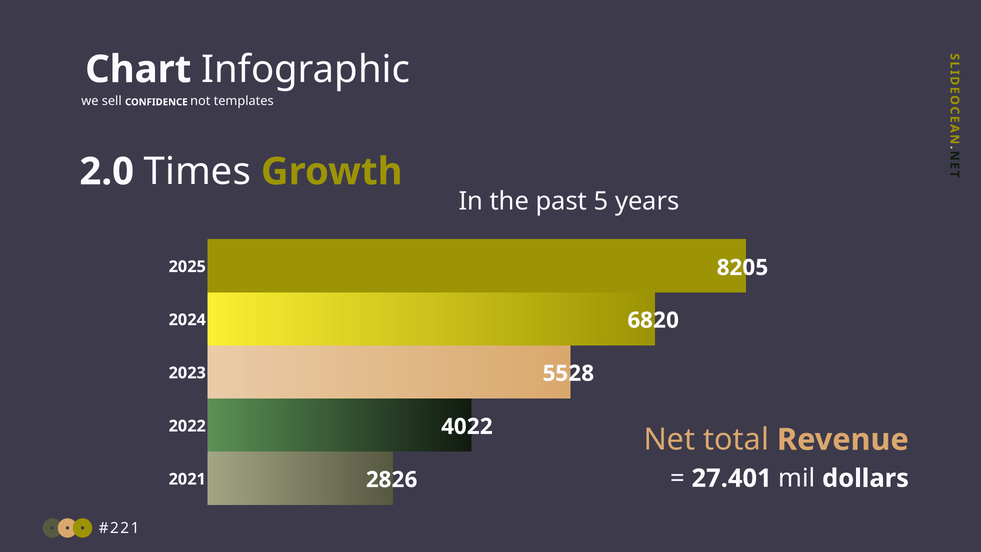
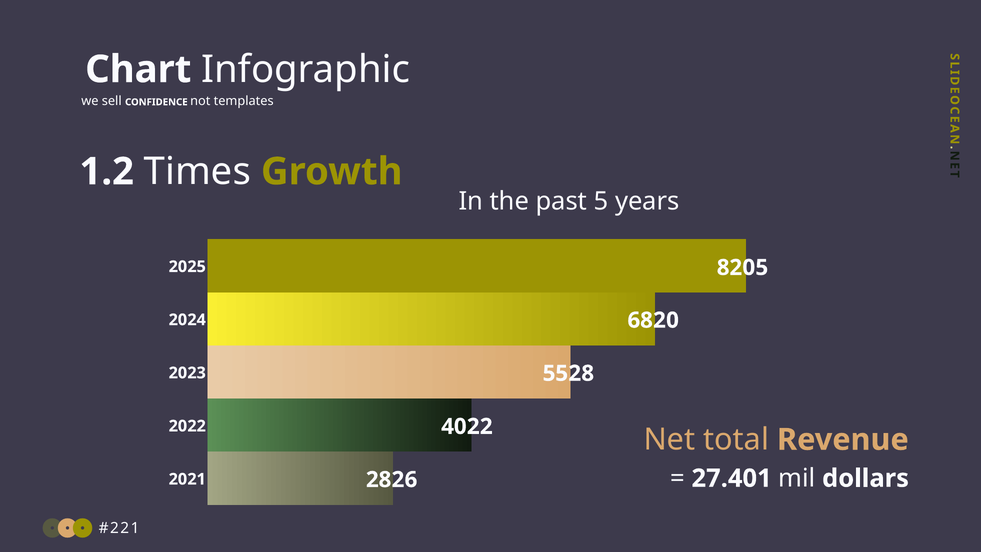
2.0: 2.0 -> 1.2 (107, 172)
